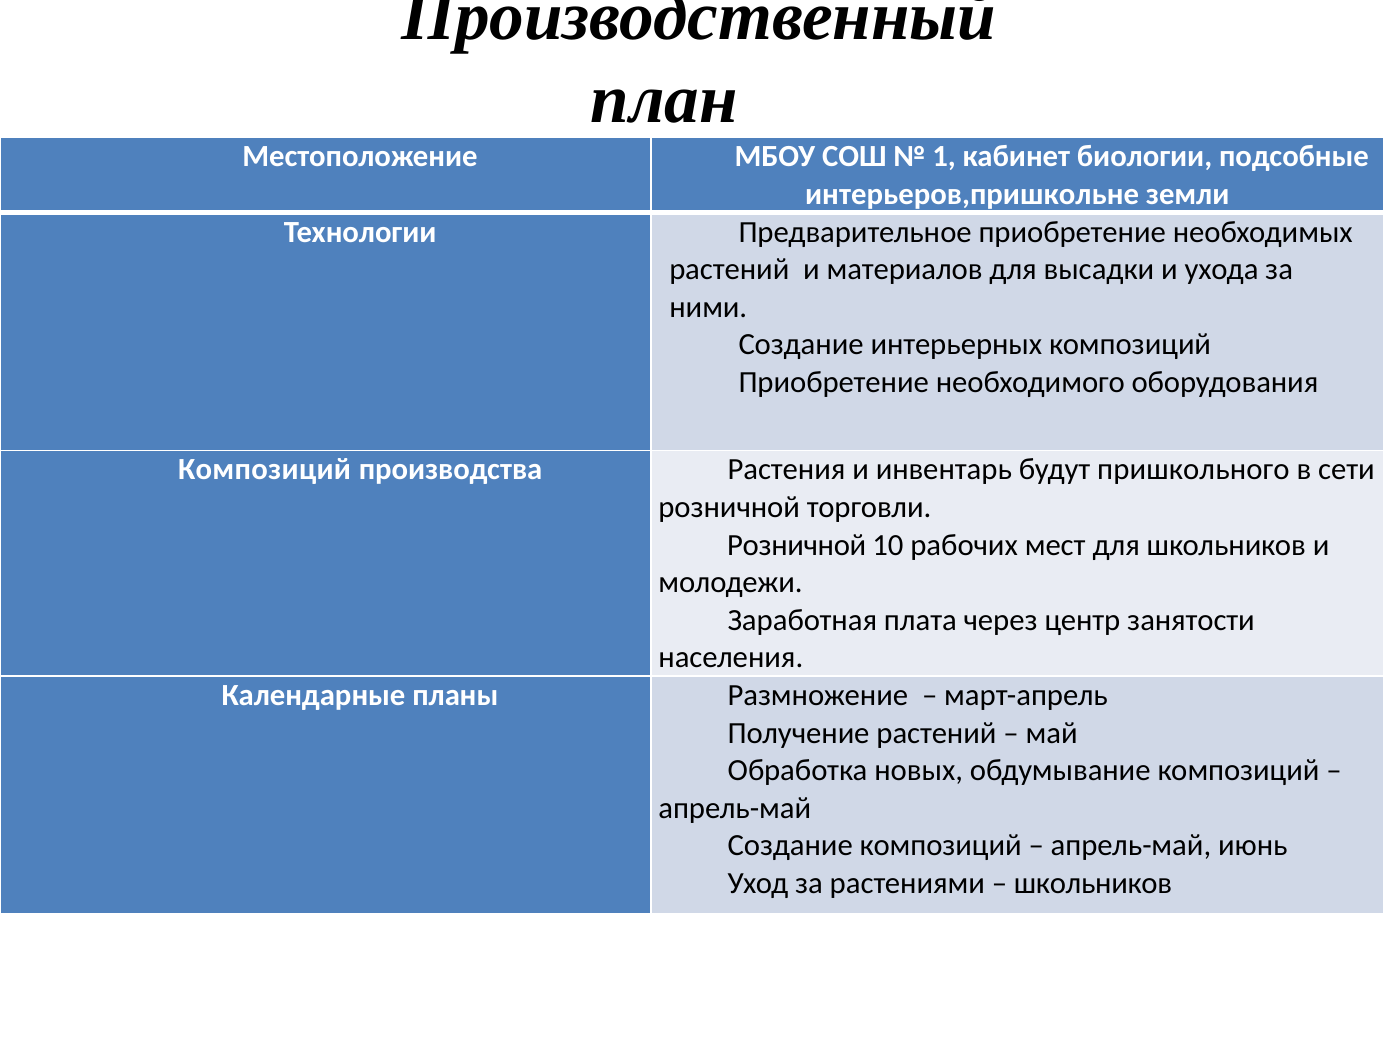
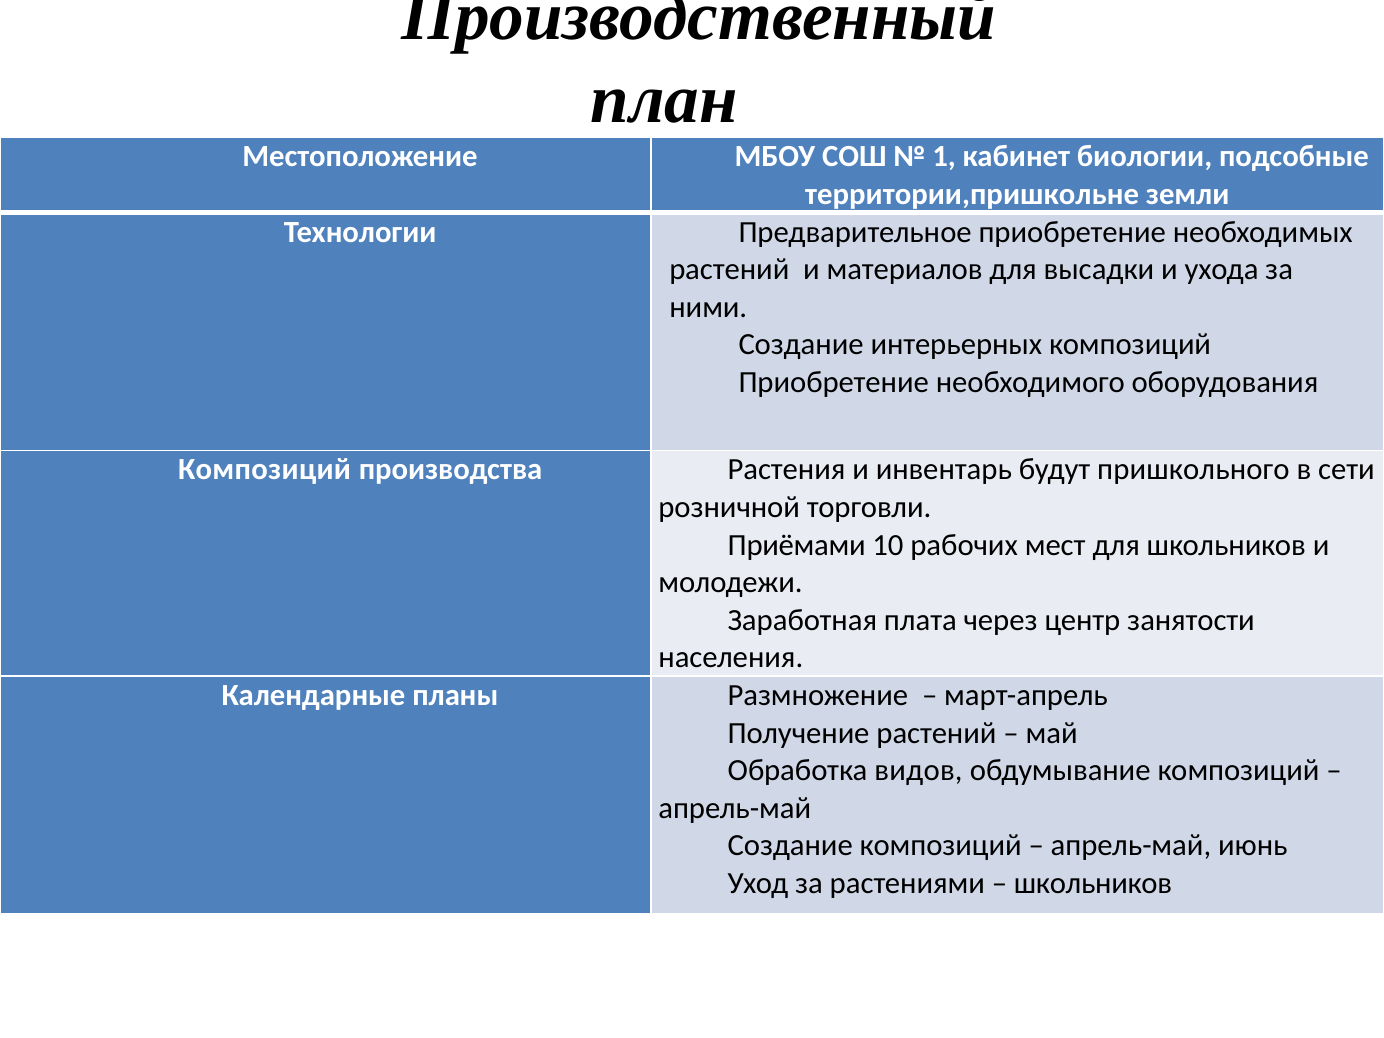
интерьеров,пришкольне: интерьеров,пришкольне -> территории,пришкольне (972, 194)
Розничной: Розничной -> Приёмами (797, 545)
новых: новых -> видов (919, 771)
